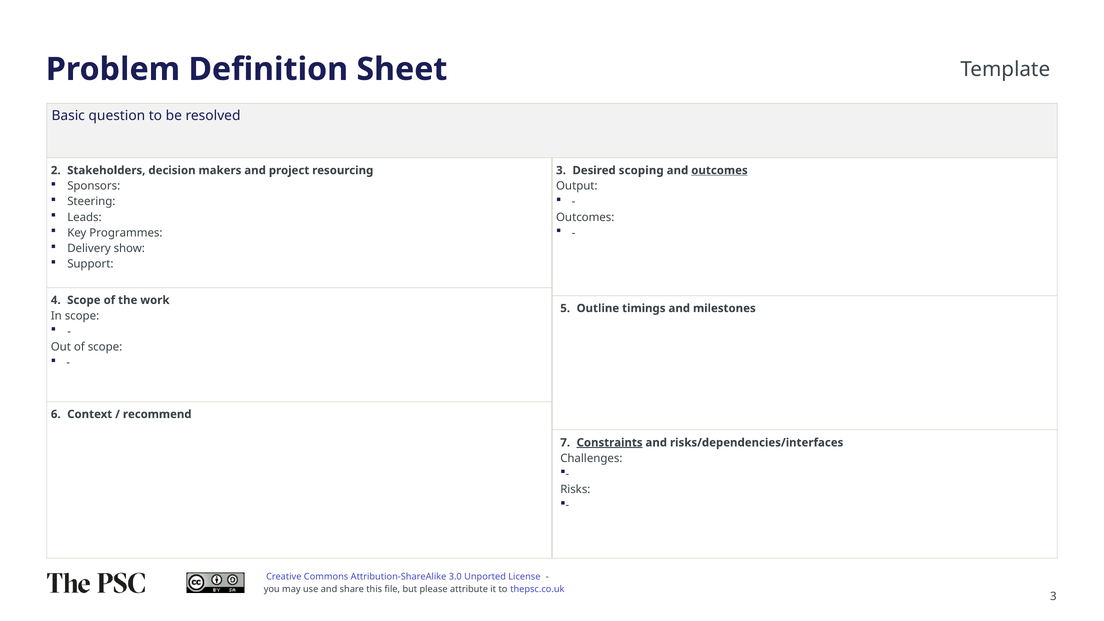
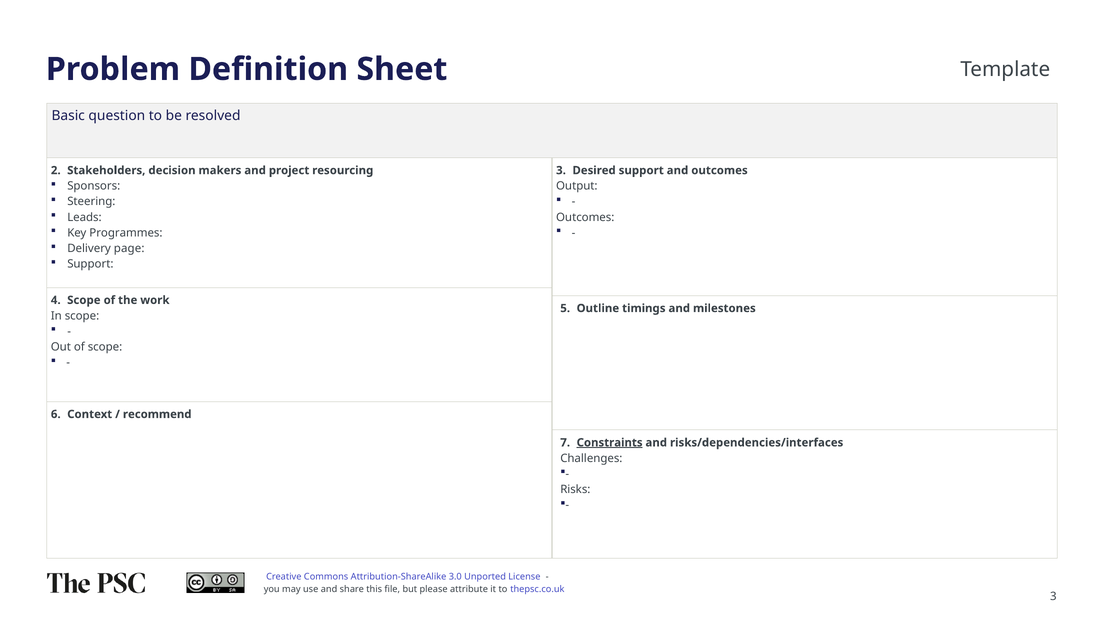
Desired scoping: scoping -> support (641, 170)
outcomes underline: present -> none (719, 170)
show: show -> page (129, 248)
